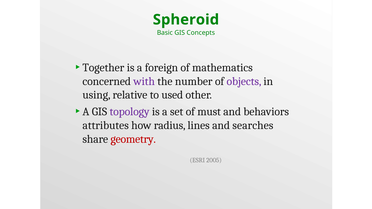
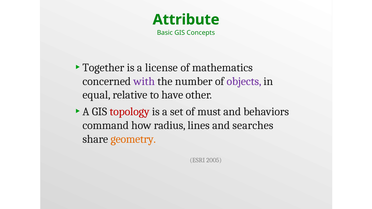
Spheroid: Spheroid -> Attribute (186, 20)
foreign: foreign -> license (161, 68)
using: using -> equal (96, 95)
used: used -> have (172, 95)
topology colour: purple -> red (130, 112)
attributes: attributes -> command (106, 126)
geometry colour: red -> orange (133, 139)
